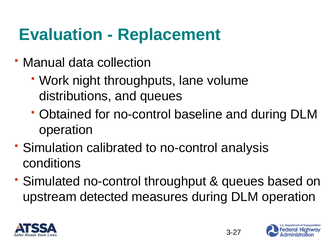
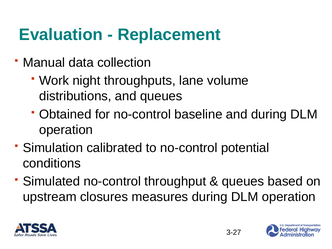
analysis: analysis -> potential (245, 148)
detected: detected -> closures (104, 197)
